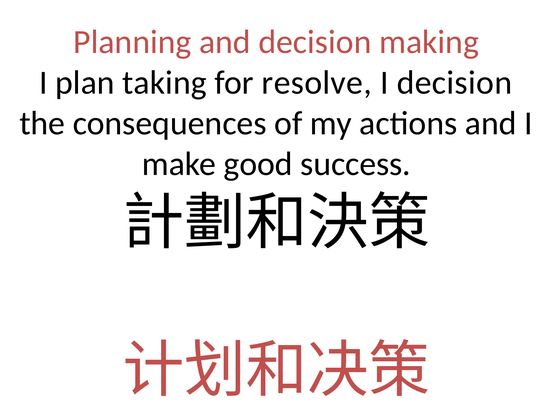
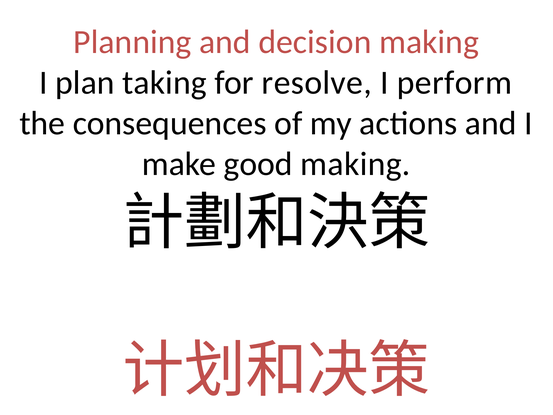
I decision: decision -> perform (454, 83)
good success: success -> making (355, 164)
